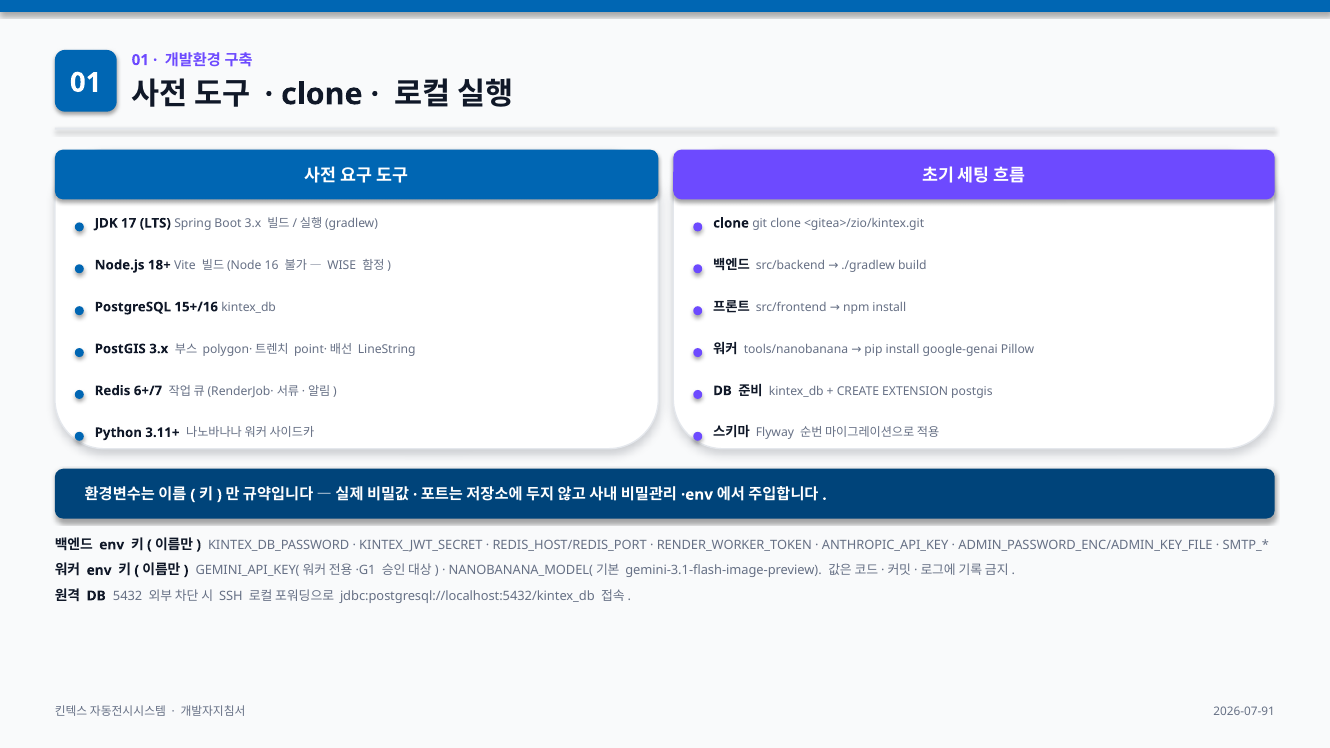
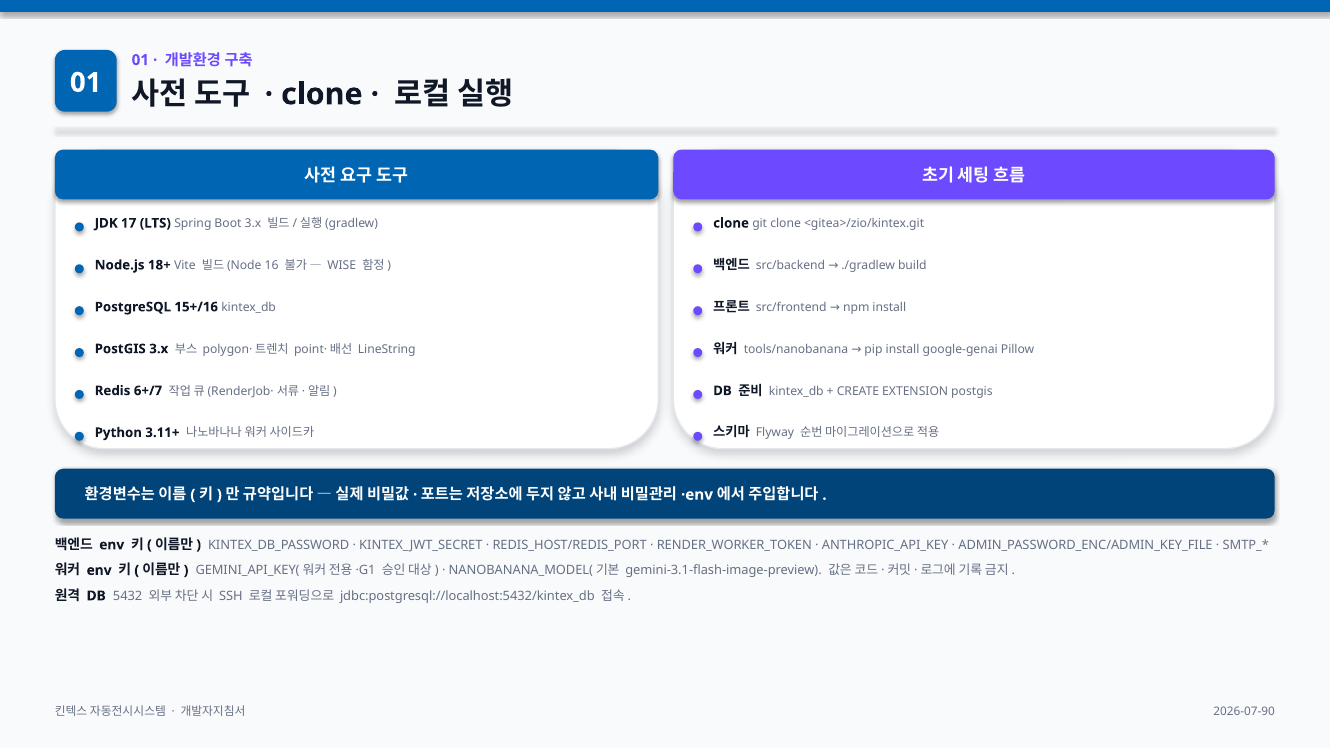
2026-07-91: 2026-07-91 -> 2026-07-90 (1244, 712)
